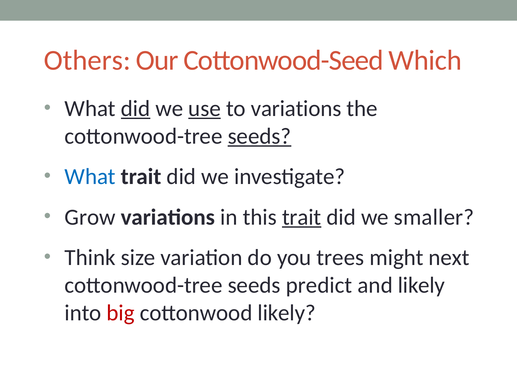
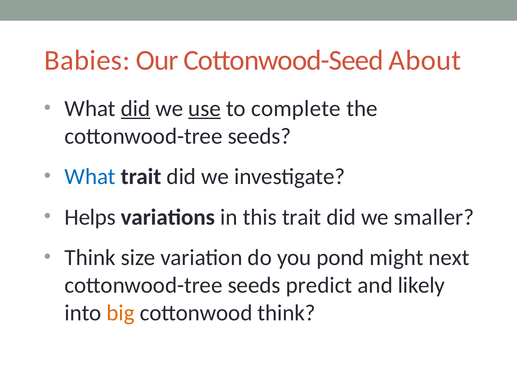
Others: Others -> Babies (87, 60)
Which: Which -> About (425, 60)
to variations: variations -> complete (296, 108)
seeds underline: present -> none (259, 136)
Grow: Grow -> Helps (90, 217)
trait underline: present -> none (302, 217)
trees: trees -> pond (340, 258)
big colour: red -> orange (121, 313)
cottonwood likely: likely -> think (287, 313)
